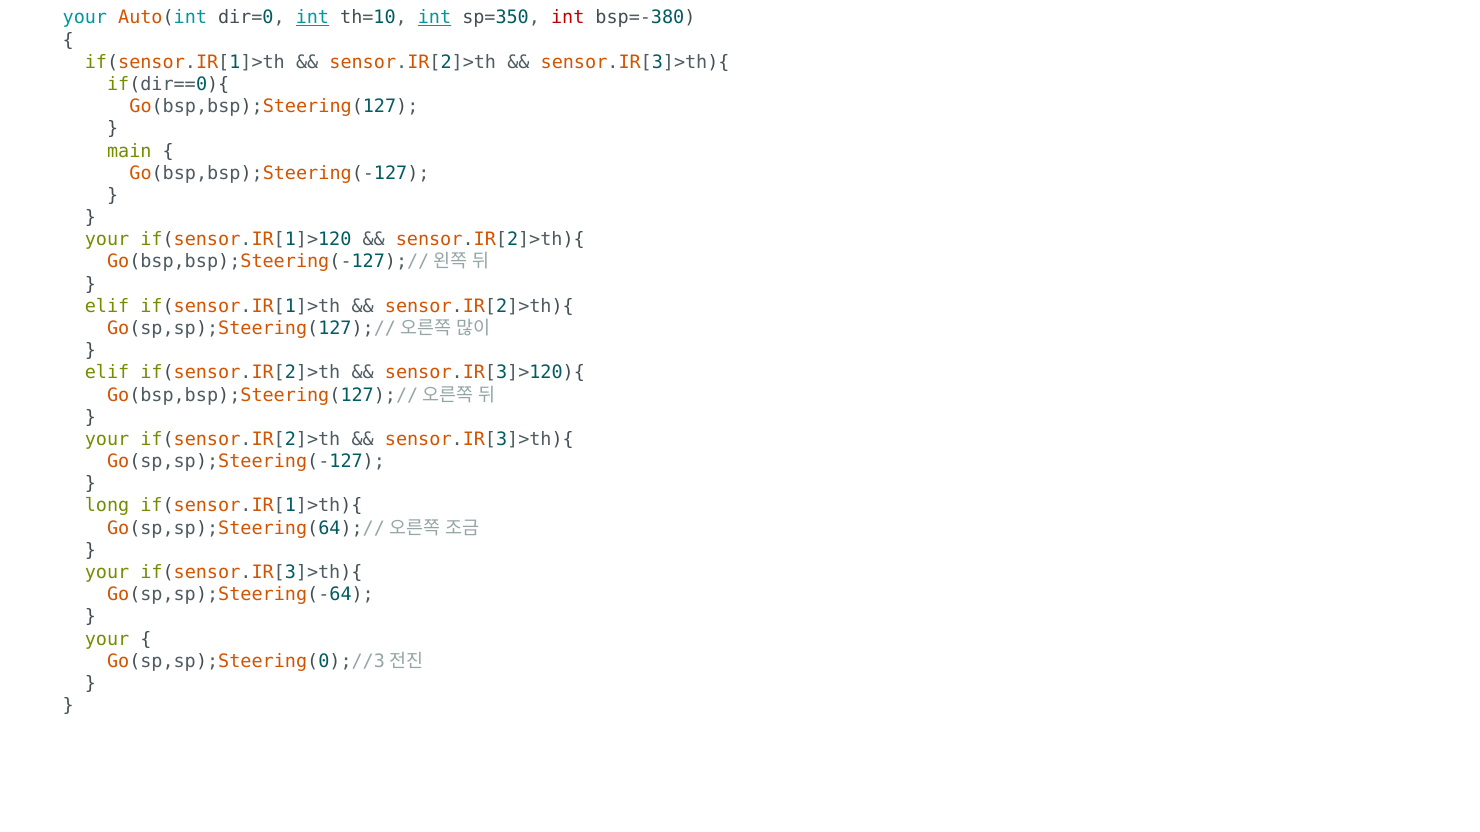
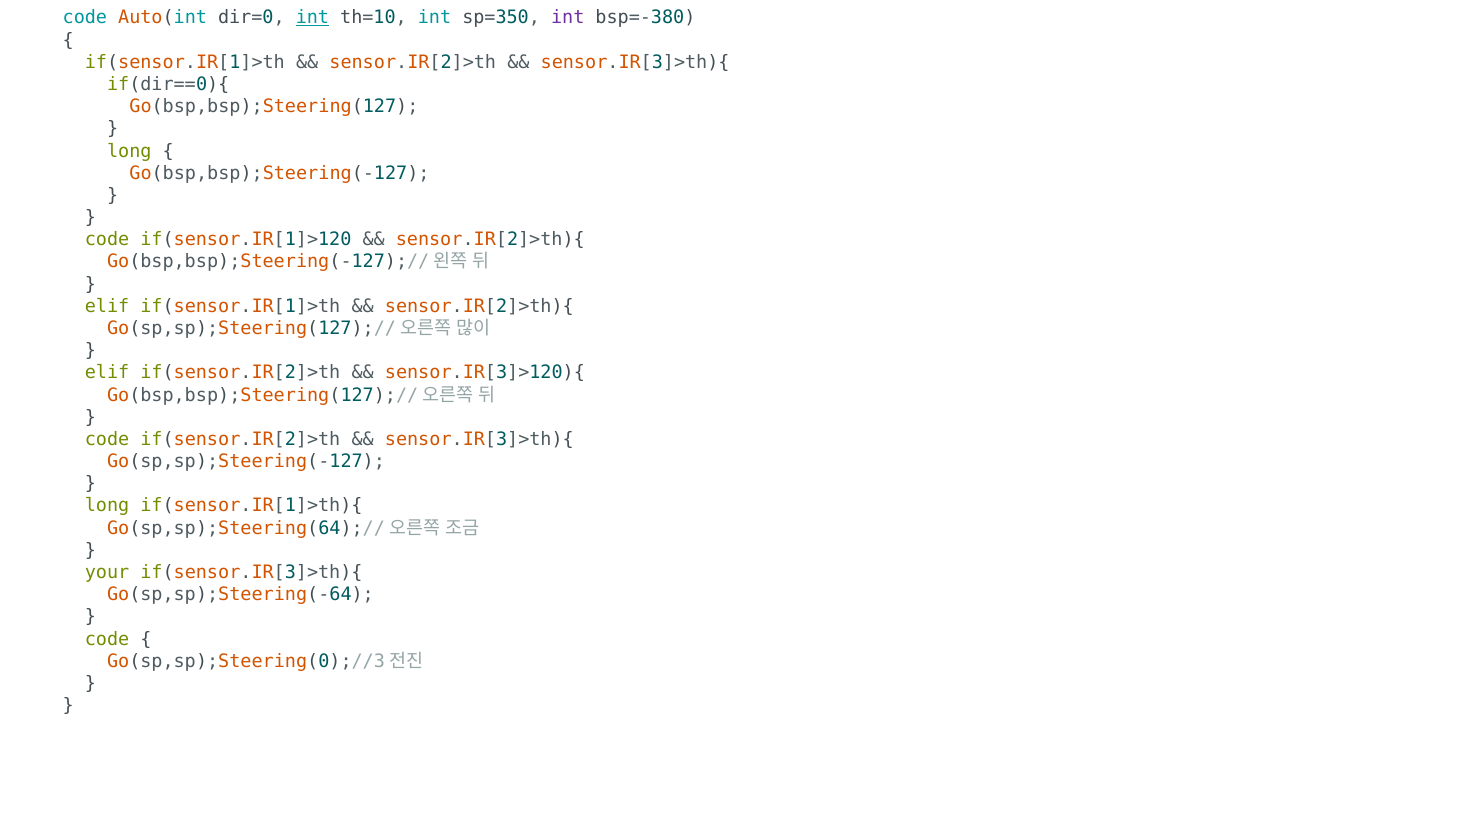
your: your -> code (85, 18)
int underline: present -> none (435, 18)
int colour: red -> purple (568, 18)
main: main -> long (129, 151)
your: your -> code (107, 240)
your: your -> code (107, 440)
your: your -> code (107, 639)
